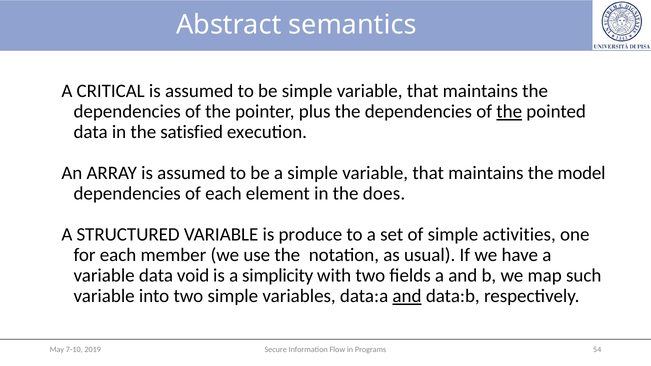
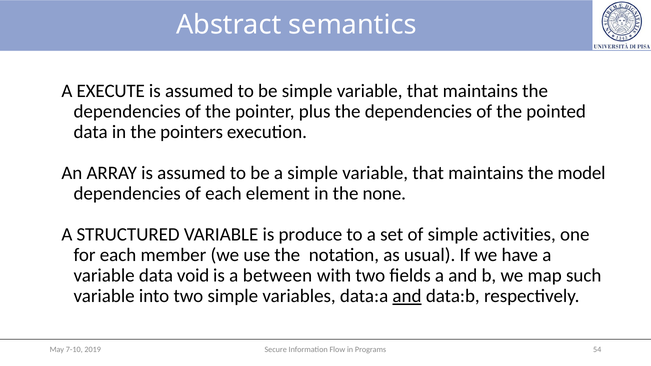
CRITICAL: CRITICAL -> EXECUTE (111, 91)
the underline: present -> none (509, 112)
satisfied: satisfied -> pointers (192, 132)
does: does -> none (384, 194)
simplicity: simplicity -> between (278, 276)
